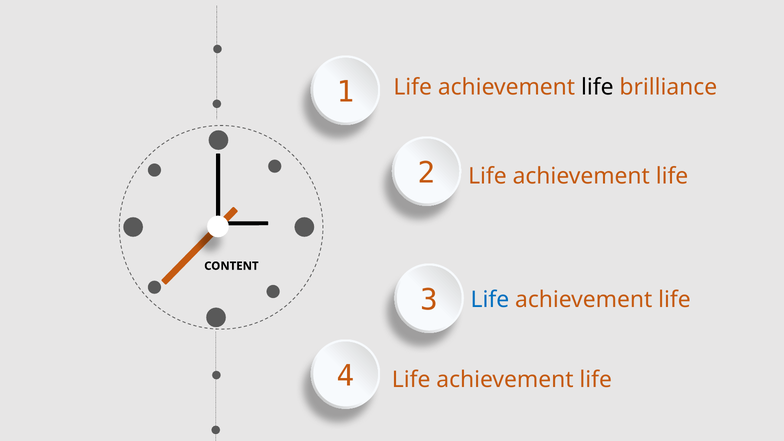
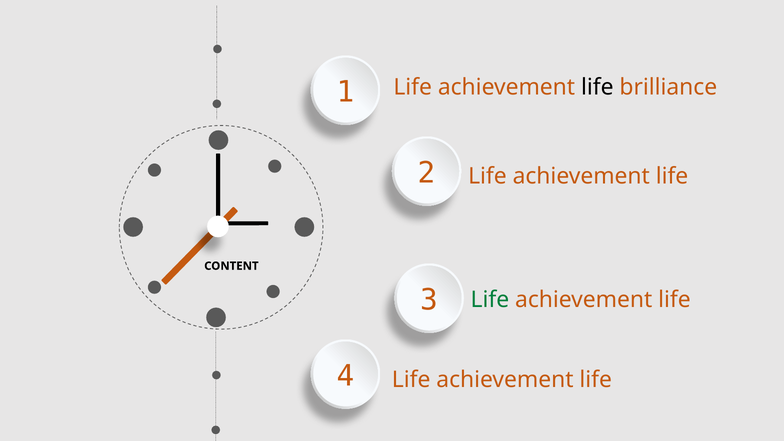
Life colour: blue -> green (490, 299)
